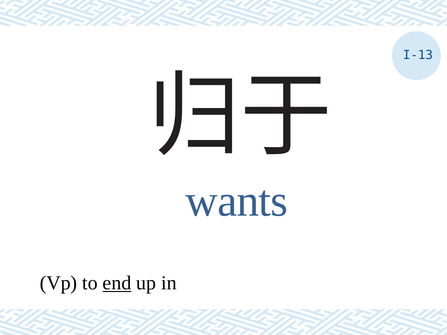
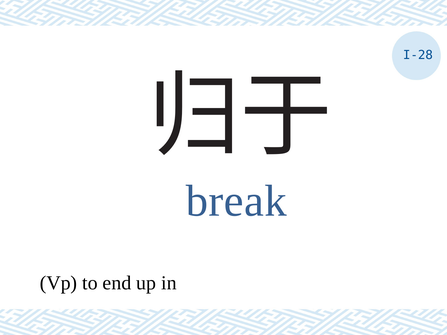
I-13: I-13 -> I-28 (418, 55)
wants: wants -> break (236, 201)
end underline: present -> none (117, 283)
